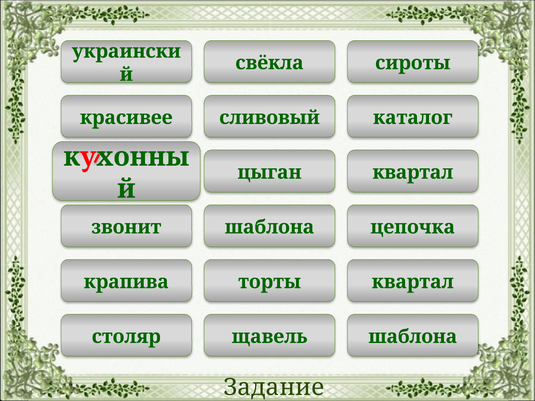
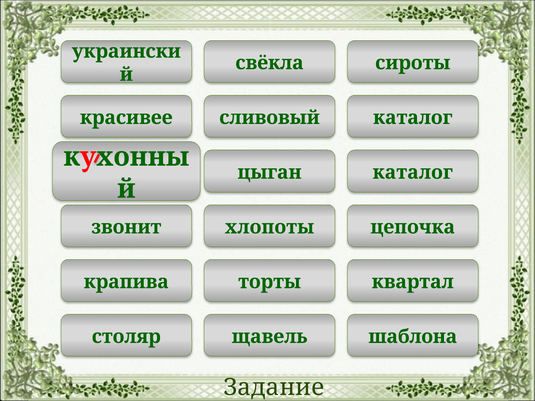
цыган квартал: квартал -> каталог (413, 172)
шаблона: шаблона -> хлопоты (269, 227)
